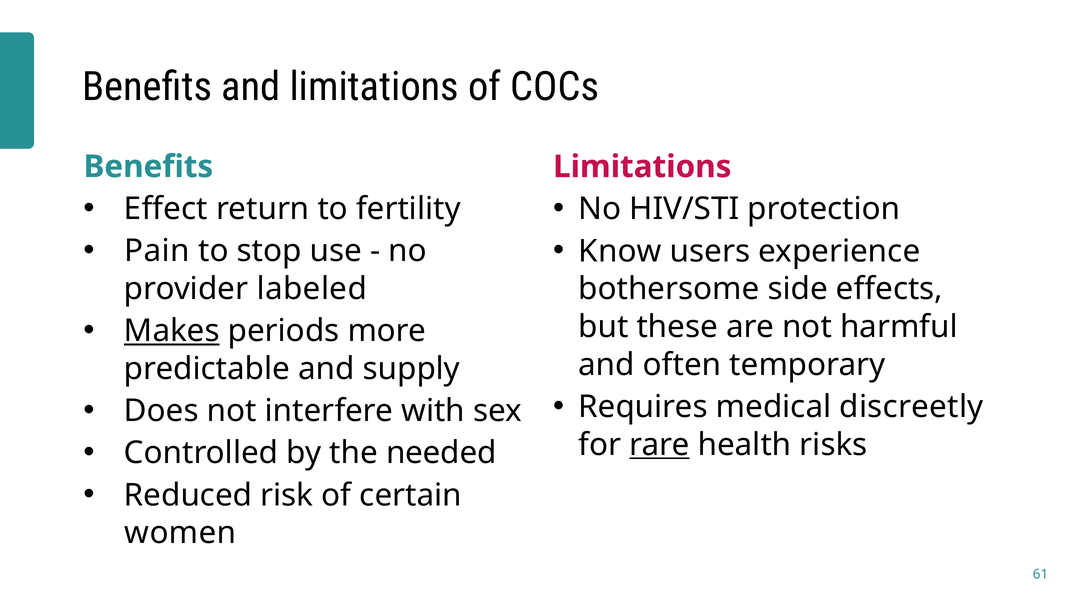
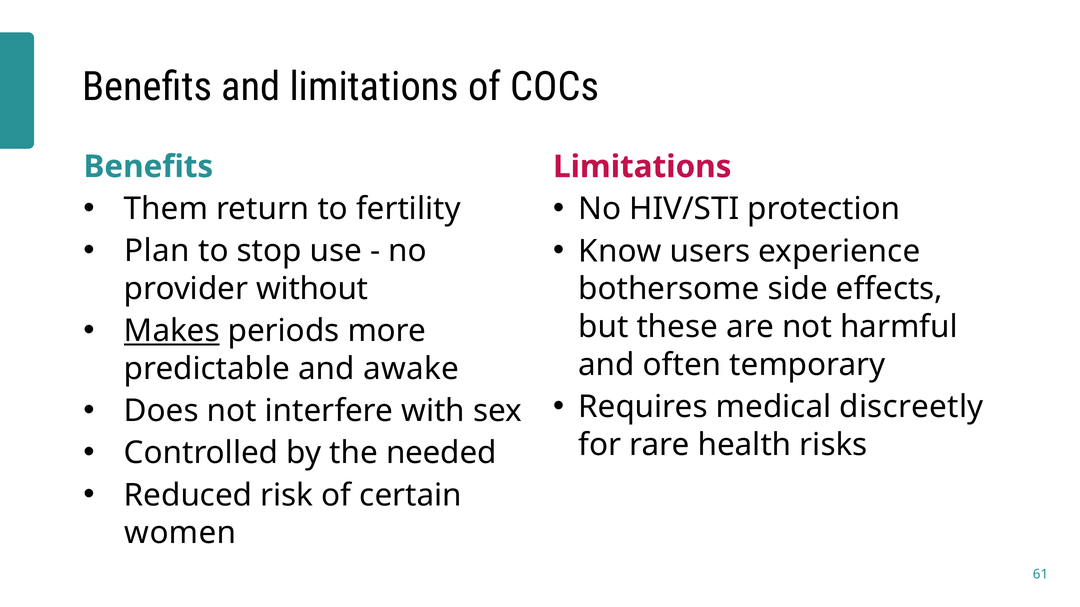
Effect: Effect -> Them (166, 209)
Pain: Pain -> Plan (157, 251)
labeled: labeled -> without (312, 289)
supply: supply -> awake (411, 369)
rare underline: present -> none (659, 445)
